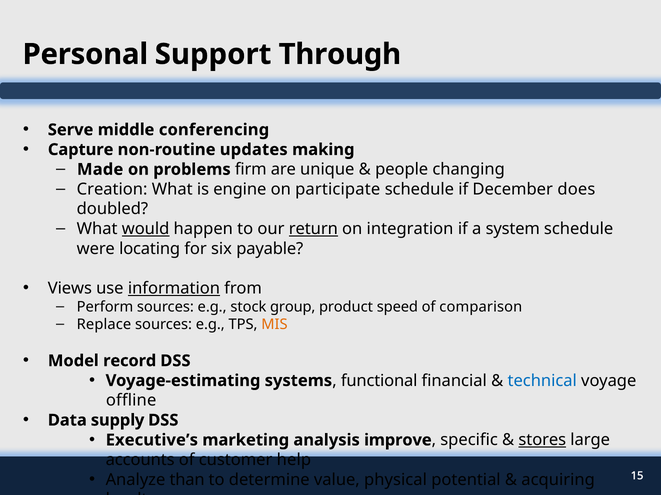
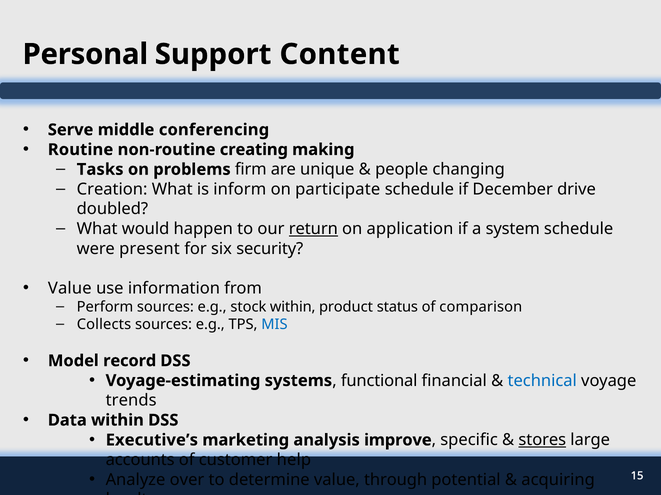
Through: Through -> Content (340, 54)
Capture: Capture -> Routine (81, 150)
updates: updates -> creating (254, 150)
Made: Made -> Tasks (100, 170)
engine: engine -> inform (240, 189)
does: does -> drive (576, 189)
would underline: present -> none (146, 229)
integration: integration -> application (410, 229)
locating: locating -> present (149, 249)
payable: payable -> security (270, 249)
Views: Views -> Value (70, 289)
information underline: present -> none (174, 289)
stock group: group -> within (293, 307)
speed: speed -> status (397, 307)
Replace: Replace -> Collects (104, 325)
MIS colour: orange -> blue (274, 325)
offline: offline -> trends (131, 401)
Data supply: supply -> within (117, 421)
than: than -> over (187, 480)
physical: physical -> through (396, 480)
